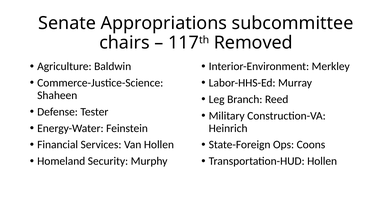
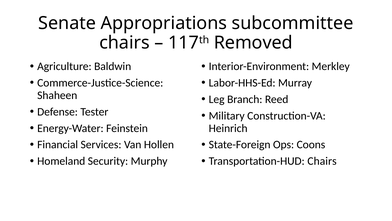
Transportation-HUD Hollen: Hollen -> Chairs (322, 161)
